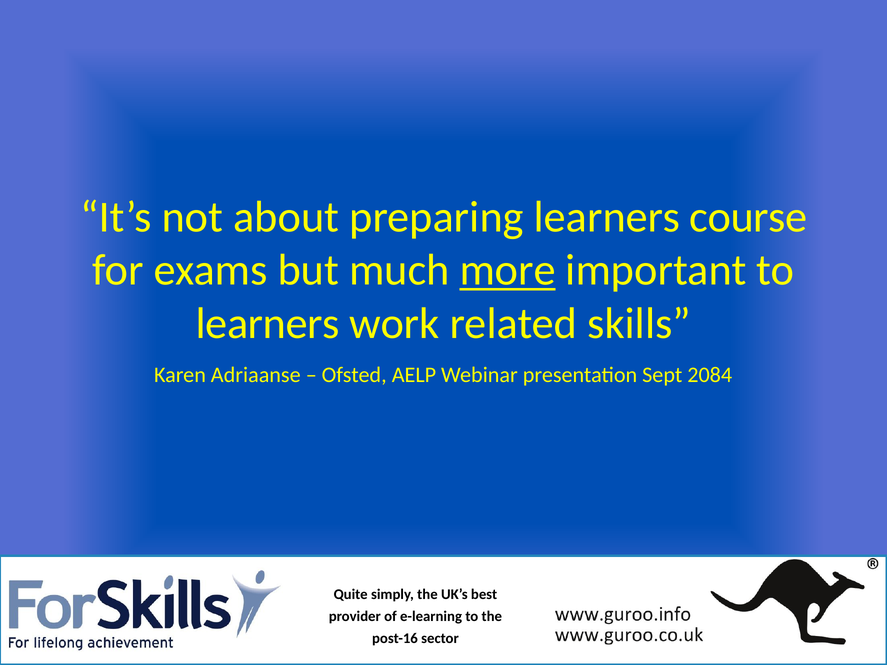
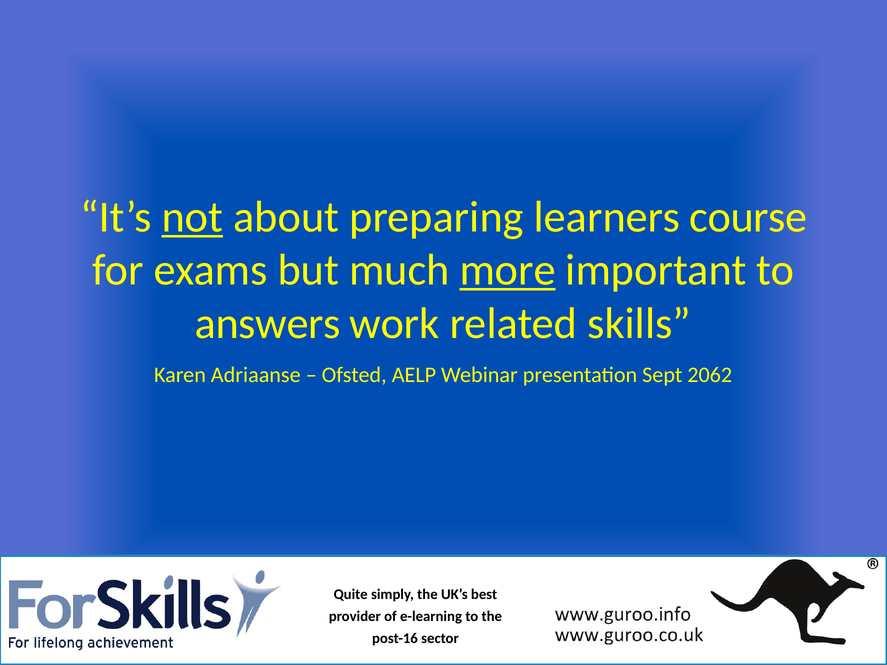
not underline: none -> present (192, 217)
learners: learners -> answers (268, 324)
2084: 2084 -> 2062 (710, 375)
